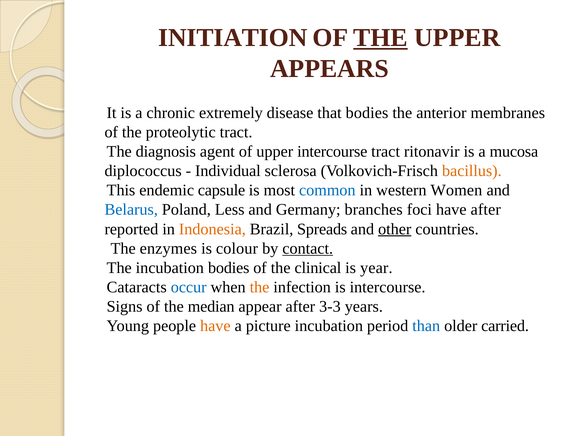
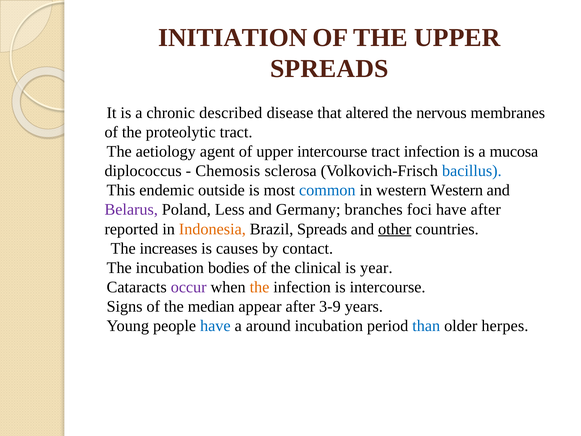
THE underline: present -> none (381, 38)
APPEARS: APPEARS -> SPREADS (329, 69)
extremely: extremely -> described (231, 113)
that bodies: bodies -> altered (367, 113)
anterior: anterior -> nervous (441, 113)
diagnosis: diagnosis -> aetiology (166, 151)
tract ritonavir: ritonavir -> infection (432, 151)
Individual: Individual -> Chemosis (228, 171)
bacillus colour: orange -> blue (472, 171)
capsule: capsule -> outside (221, 190)
western Women: Women -> Western (457, 190)
Belarus colour: blue -> purple (131, 210)
enzymes: enzymes -> increases (169, 248)
colour: colour -> causes (237, 248)
contact underline: present -> none (308, 248)
occur colour: blue -> purple (189, 287)
3-3: 3-3 -> 3-9 (330, 306)
have colour: orange -> blue (215, 326)
picture: picture -> around (268, 326)
carried: carried -> herpes (505, 326)
